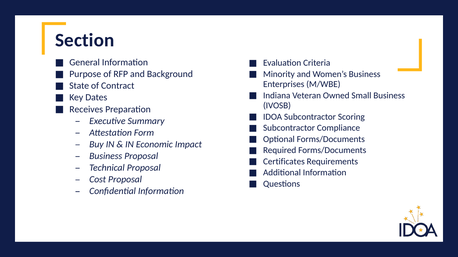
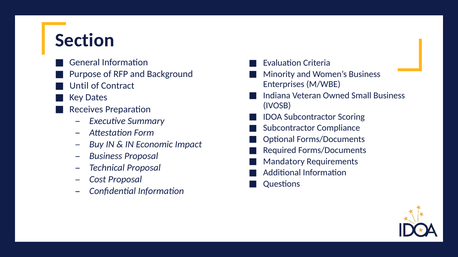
State: State -> Until (79, 86)
Certificates: Certificates -> Mandatory (284, 162)
